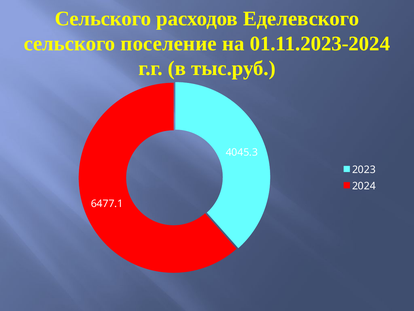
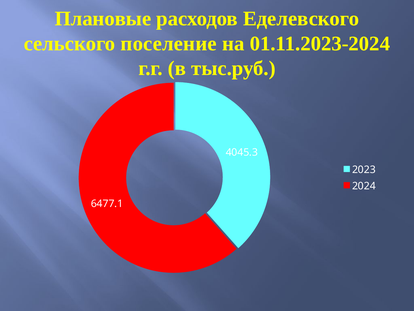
Сельского: Сельского -> Плановые (103, 19)
